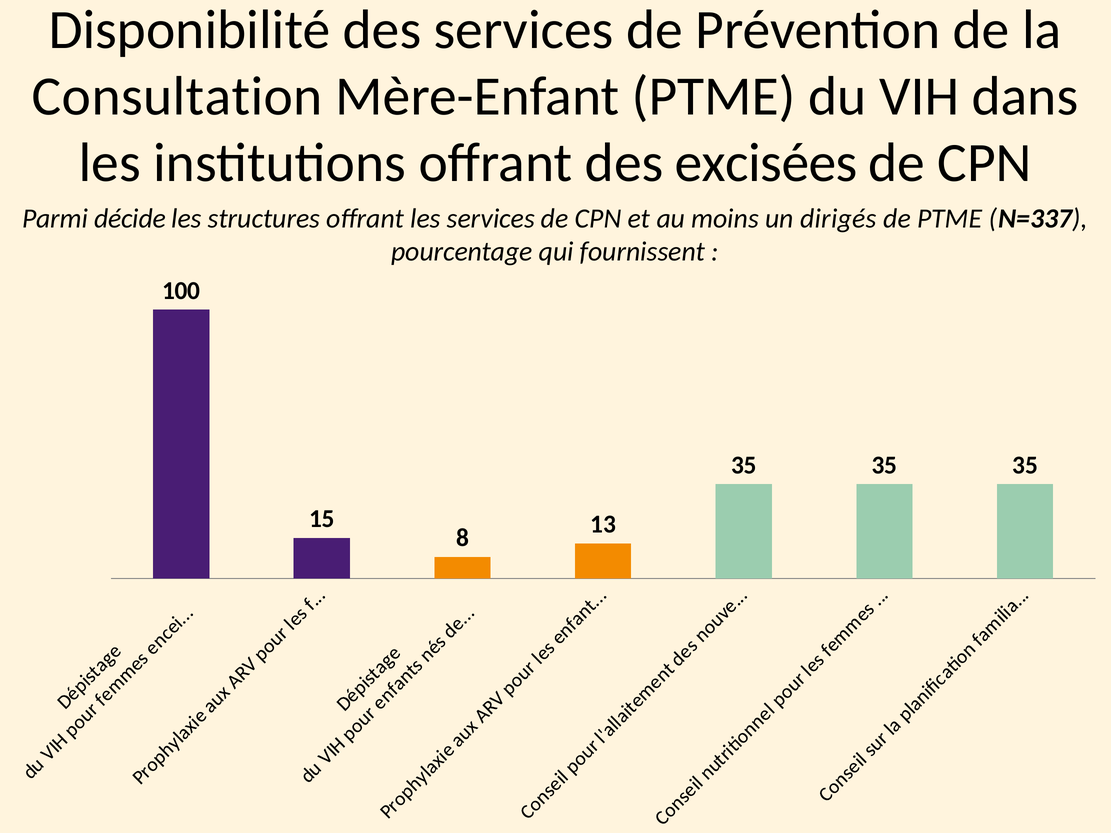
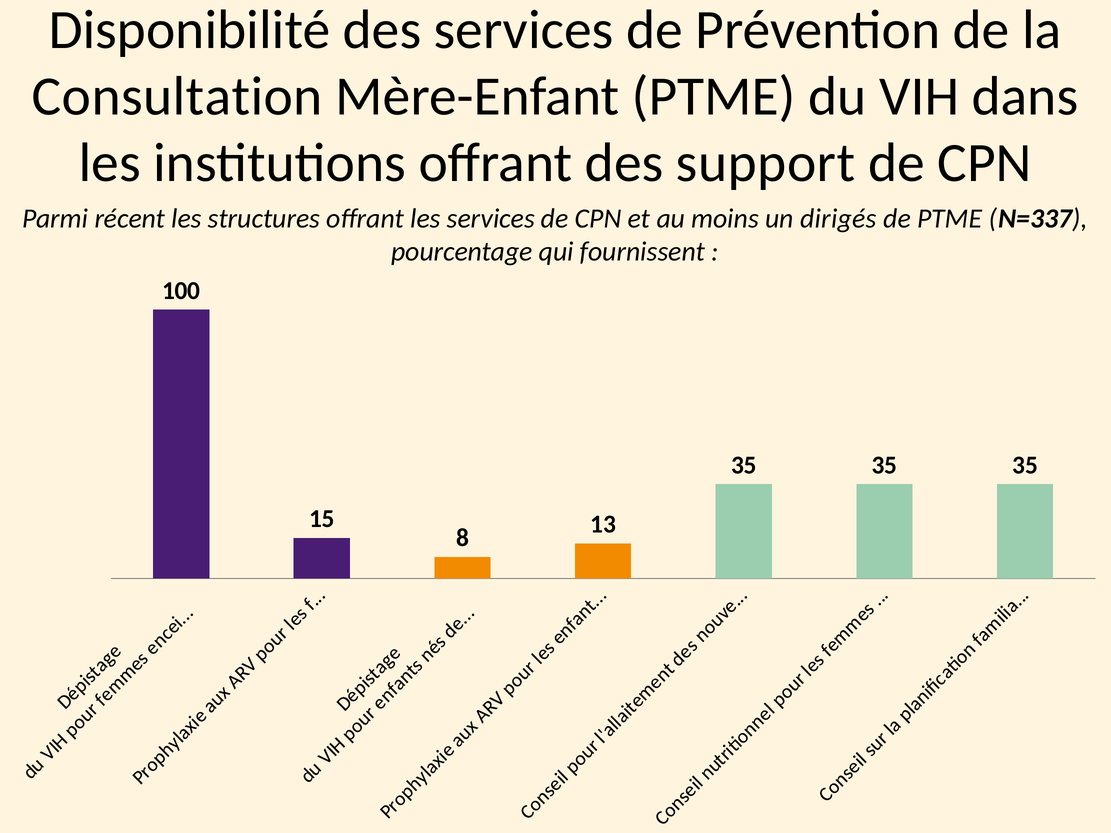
excisées: excisées -> support (766, 163)
décide: décide -> récent (130, 218)
